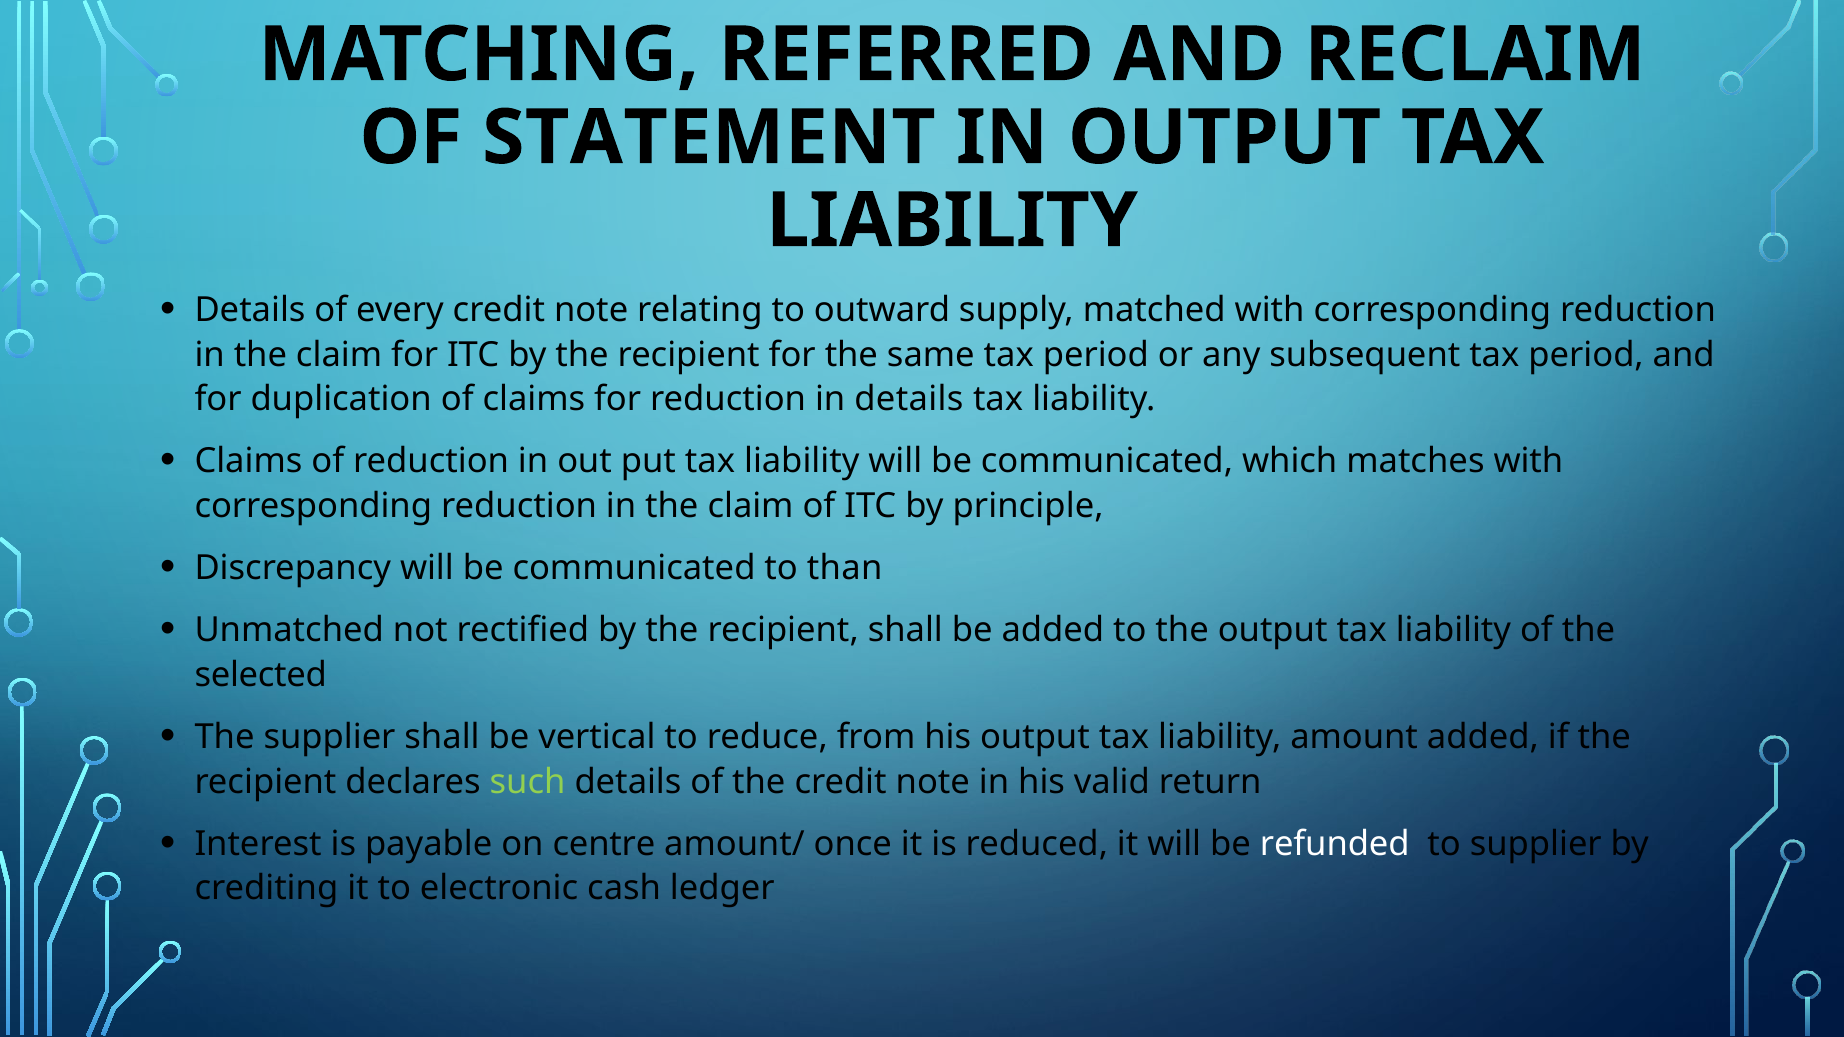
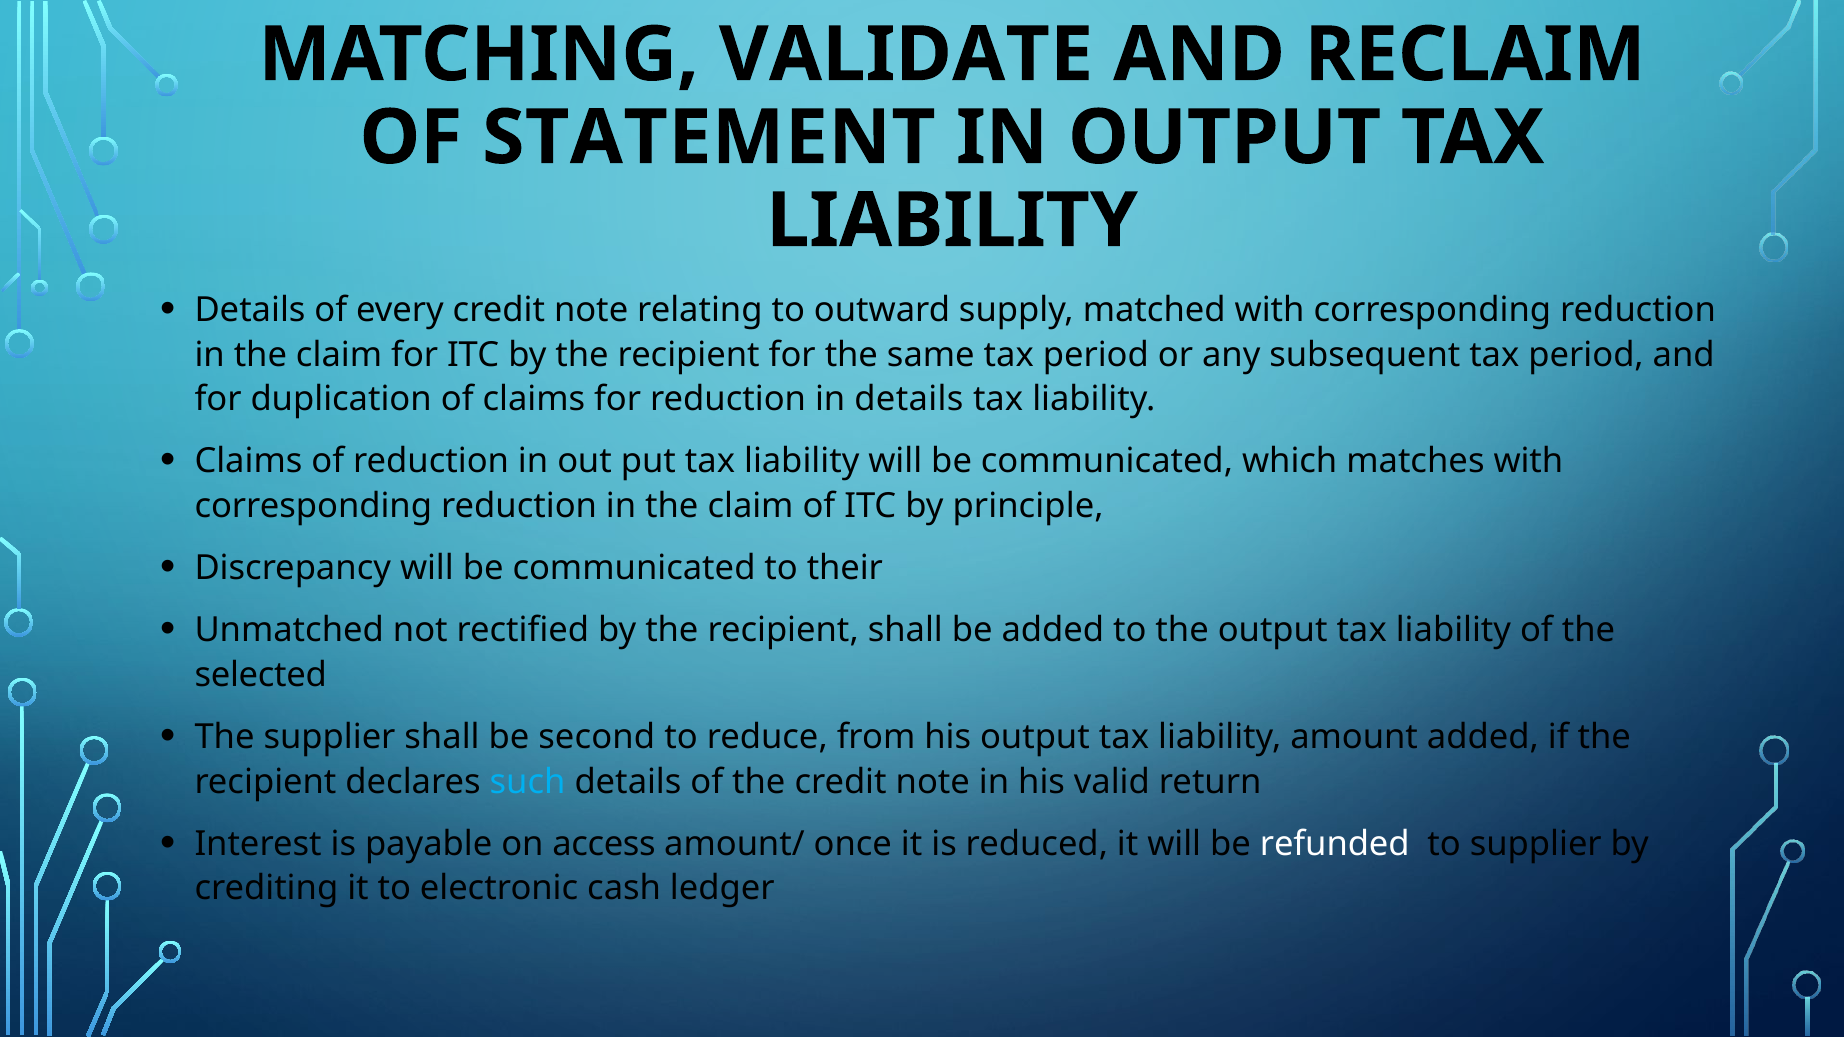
REFERRED: REFERRED -> VALIDATE (906, 55)
than: than -> their (845, 568)
vertical: vertical -> second (597, 737)
such colour: light green -> light blue (528, 782)
centre: centre -> access (604, 844)
